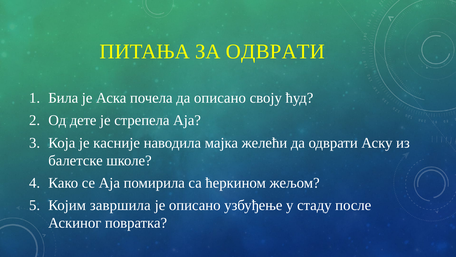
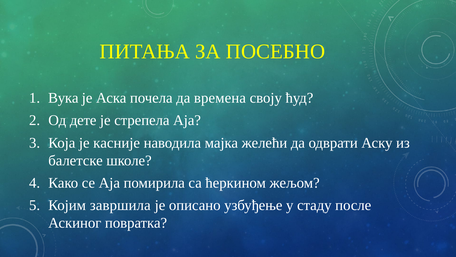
ЗА ОДВРАТИ: ОДВРАТИ -> ПОСЕБНО (276, 51)
Била: Била -> Вука (63, 98)
да описано: описано -> времена (220, 98)
